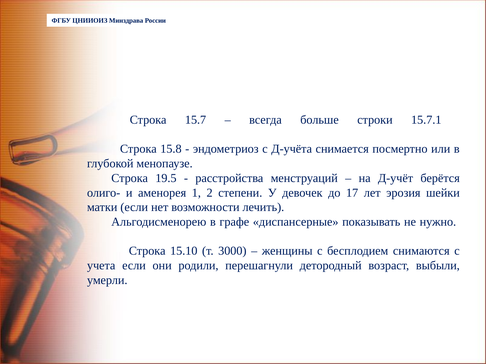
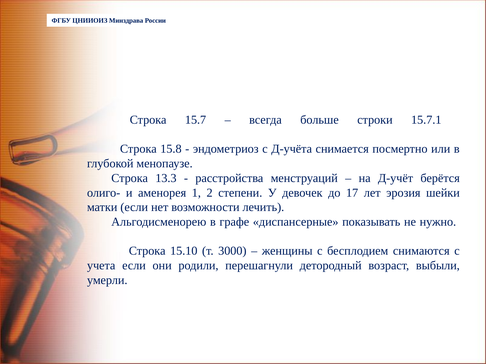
19.5: 19.5 -> 13.3 (166, 178)
